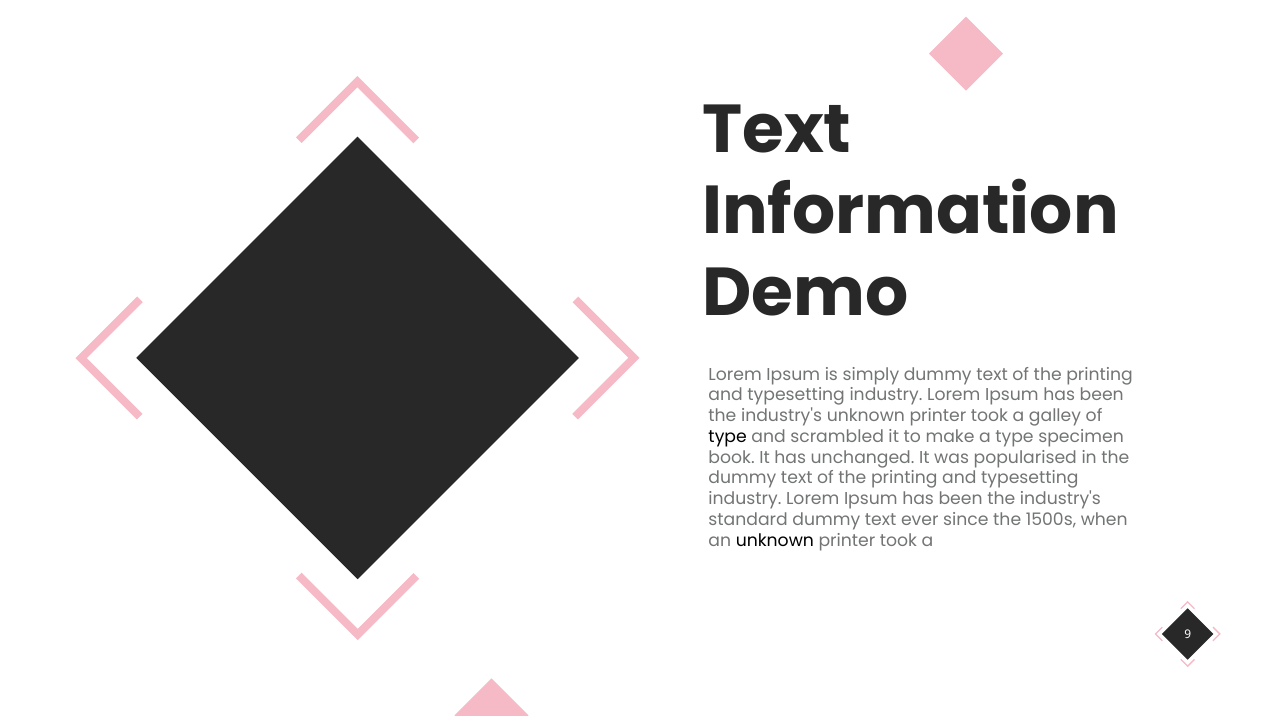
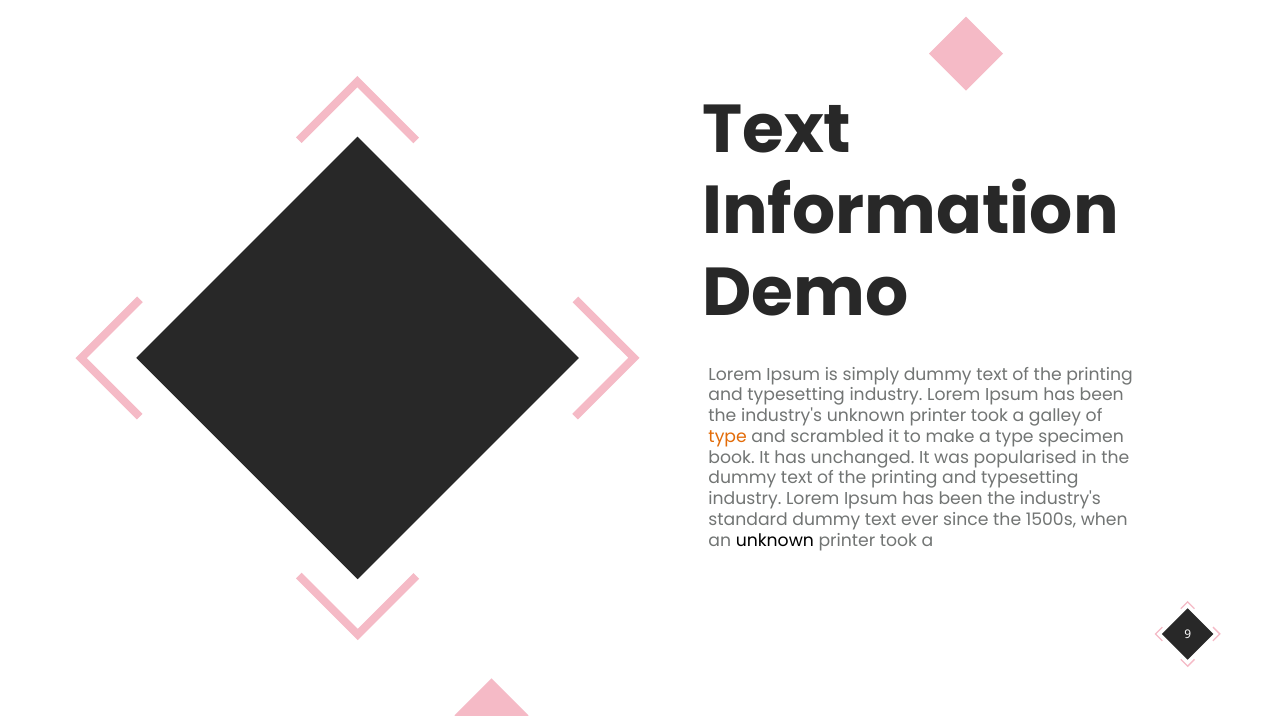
type colour: black -> orange (728, 437)
